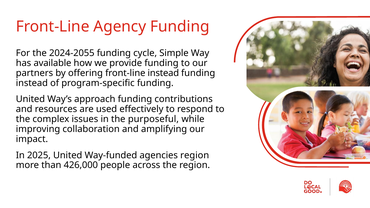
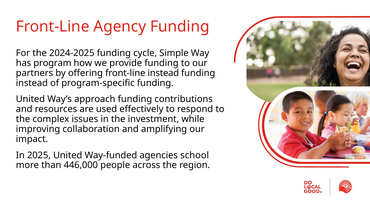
2024-2055: 2024-2055 -> 2024-2025 (72, 53)
available: available -> program (52, 63)
purposeful: purposeful -> investment (153, 119)
agencies region: region -> school (195, 155)
426,000: 426,000 -> 446,000 (81, 165)
